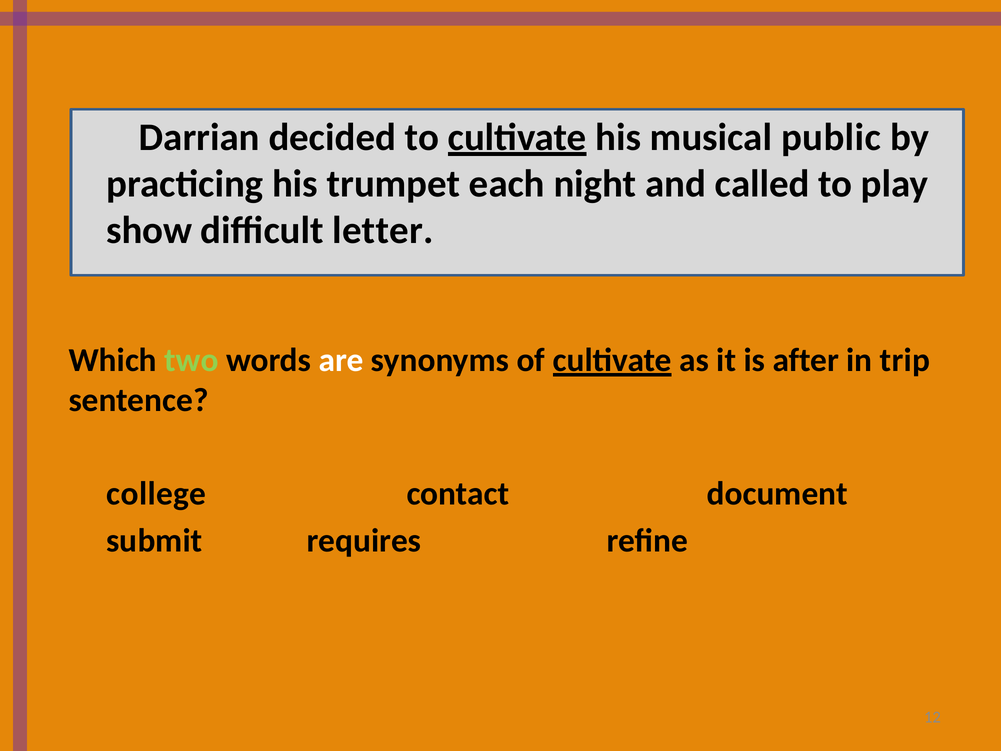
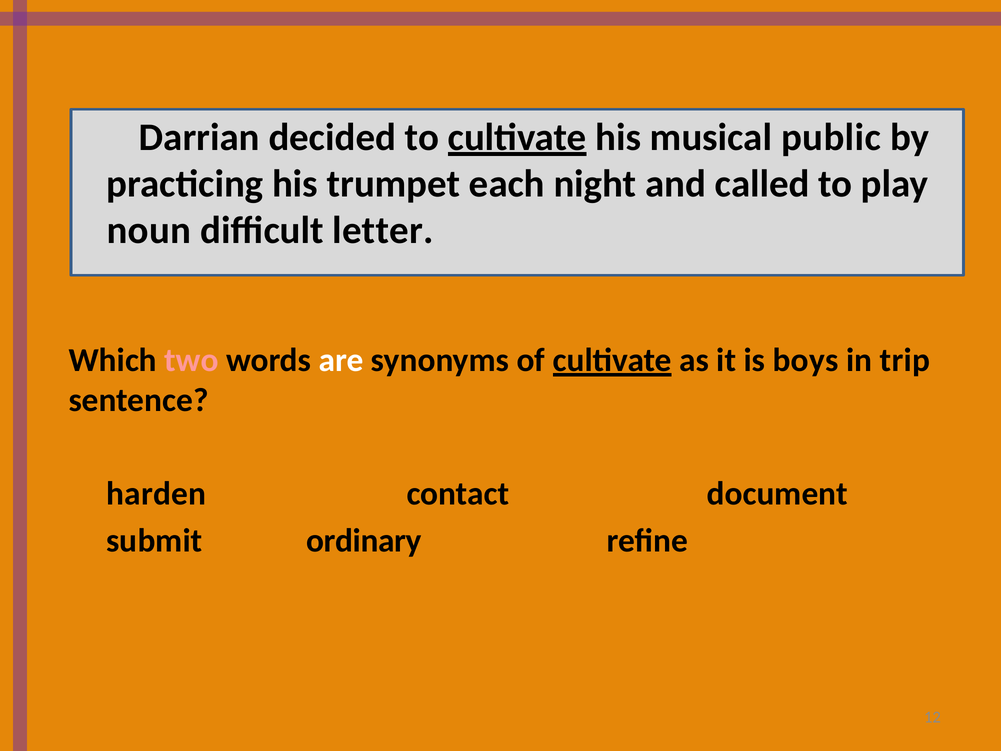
show: show -> noun (149, 231)
two colour: light green -> pink (191, 360)
after: after -> boys (806, 360)
college: college -> harden (156, 494)
requires: requires -> ordinary (364, 540)
